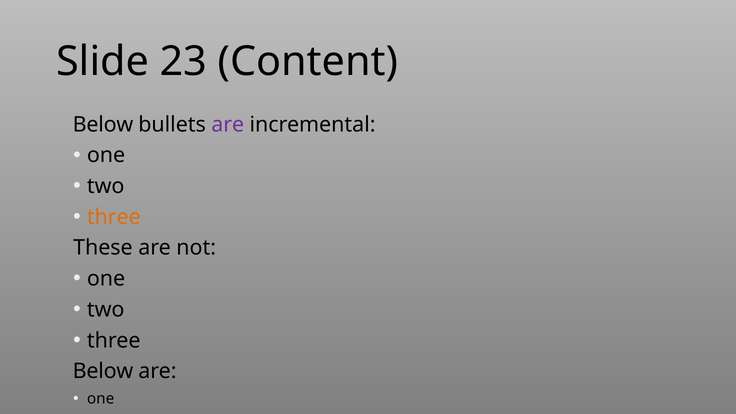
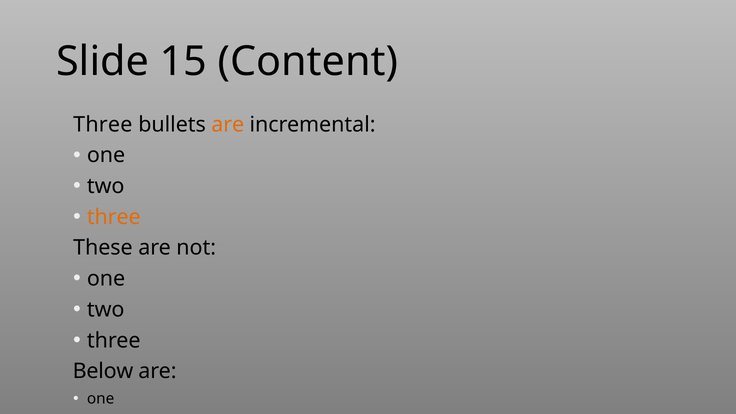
23: 23 -> 15 (183, 62)
Below: Below -> Three (103, 124)
are colour: purple -> orange (228, 124)
